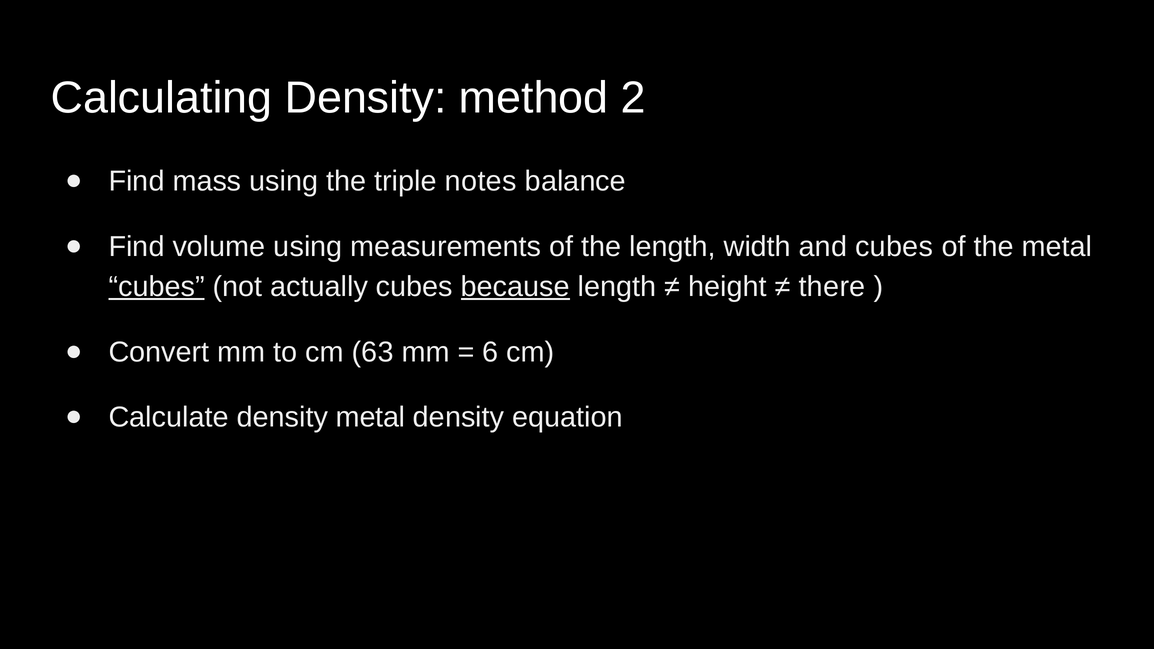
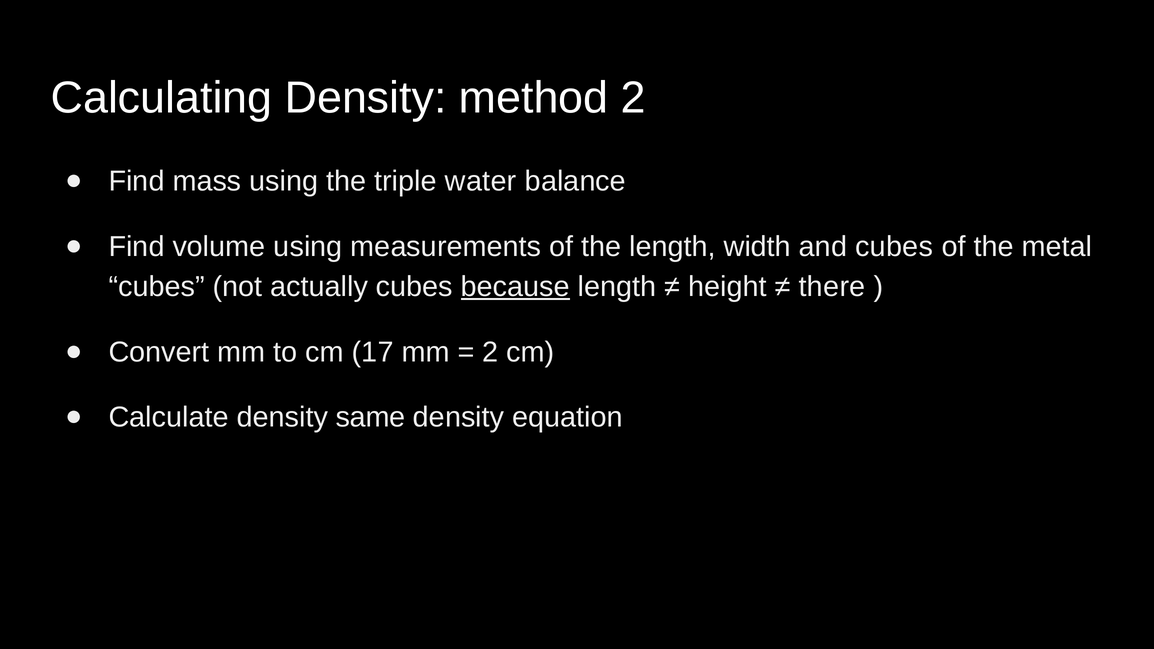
notes: notes -> water (481, 181)
cubes underline: present -> none (157, 287)
63: 63 -> 17 (373, 352)
6: 6 -> 2 (490, 352)
density metal: metal -> same (371, 418)
